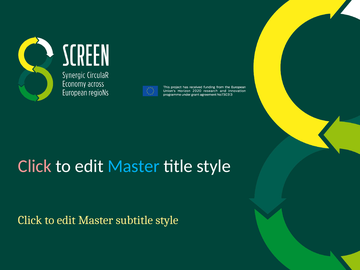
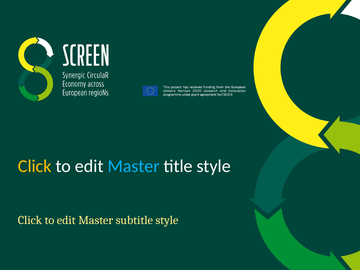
Click colour: pink -> yellow (35, 166)
